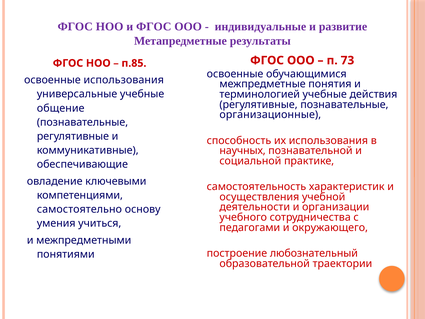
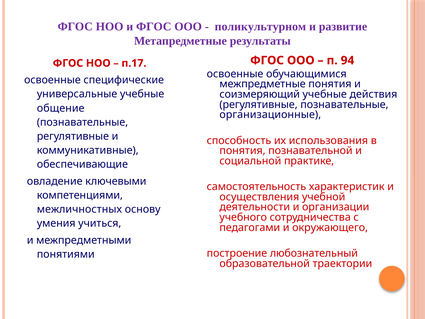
индивидуальные: индивидуальные -> поликультурном (260, 27)
73: 73 -> 94 (347, 60)
п.85: п.85 -> п.17 (134, 63)
освоенные использования: использования -> специфические (124, 80)
терминологией: терминологией -> соизмеряющий (260, 94)
научных: научных -> понятия (243, 151)
самостоятельно: самостоятельно -> межличностных (79, 209)
